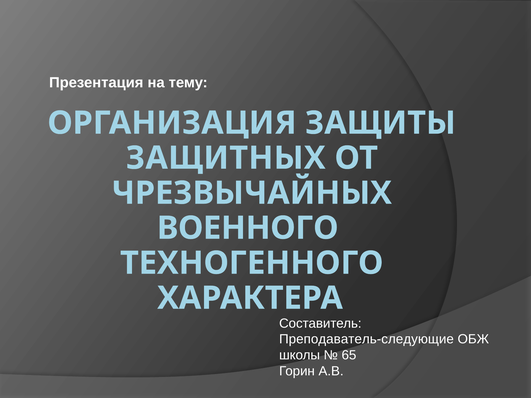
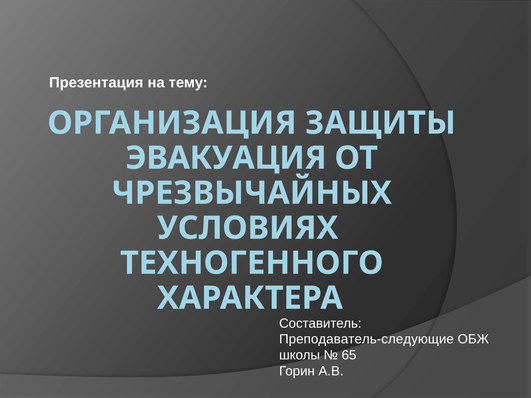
ЗАЩИТНЫХ: ЗАЩИТНЫХ -> ЭВАКУАЦИЯ (226, 158)
ВОЕННОГО: ВОЕННОГО -> УСЛОВИЯХ (248, 228)
